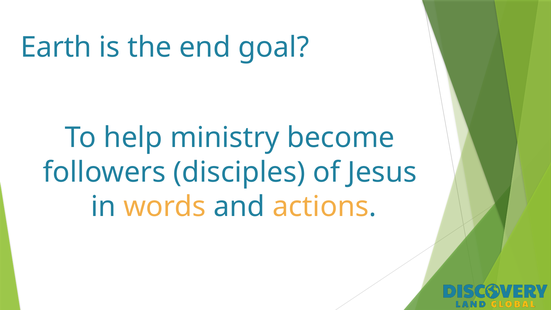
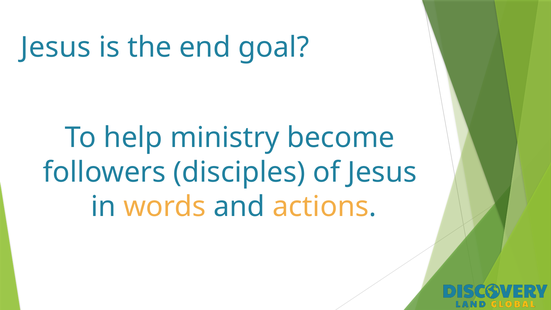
Earth: Earth -> Jesus (56, 47)
